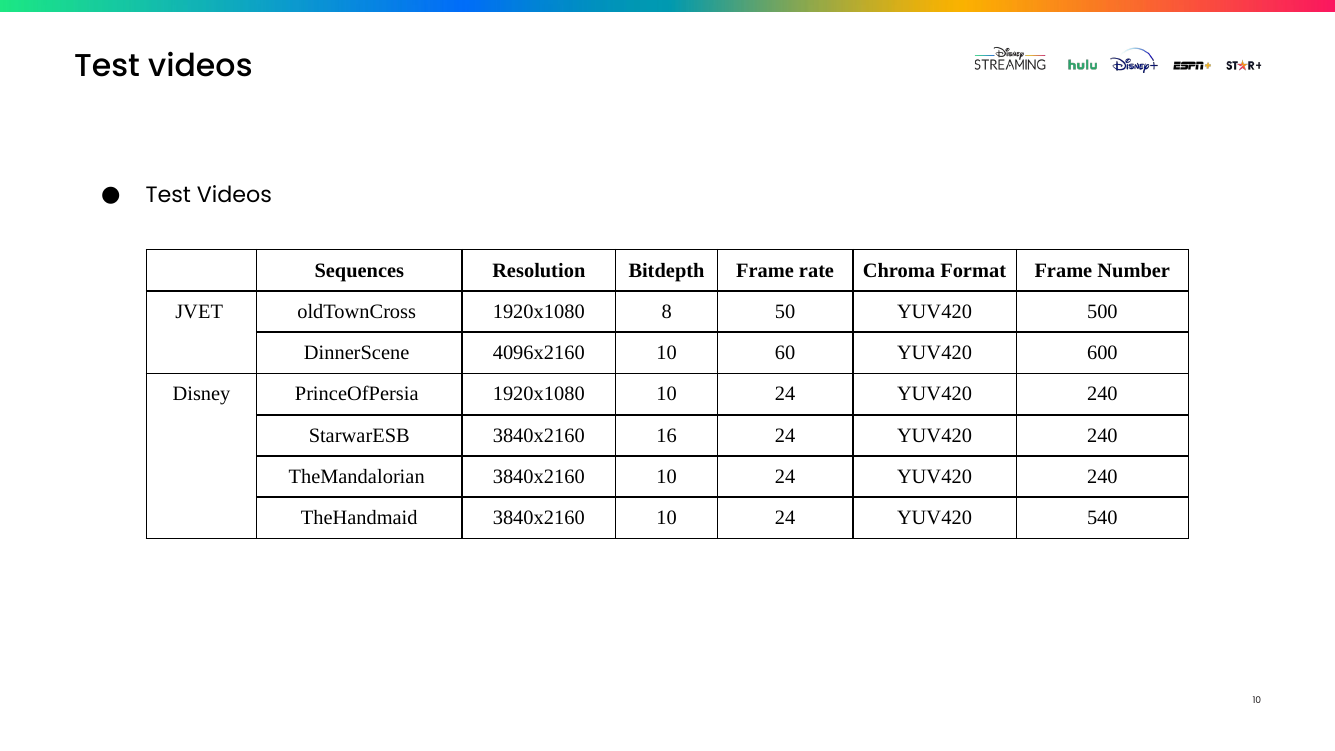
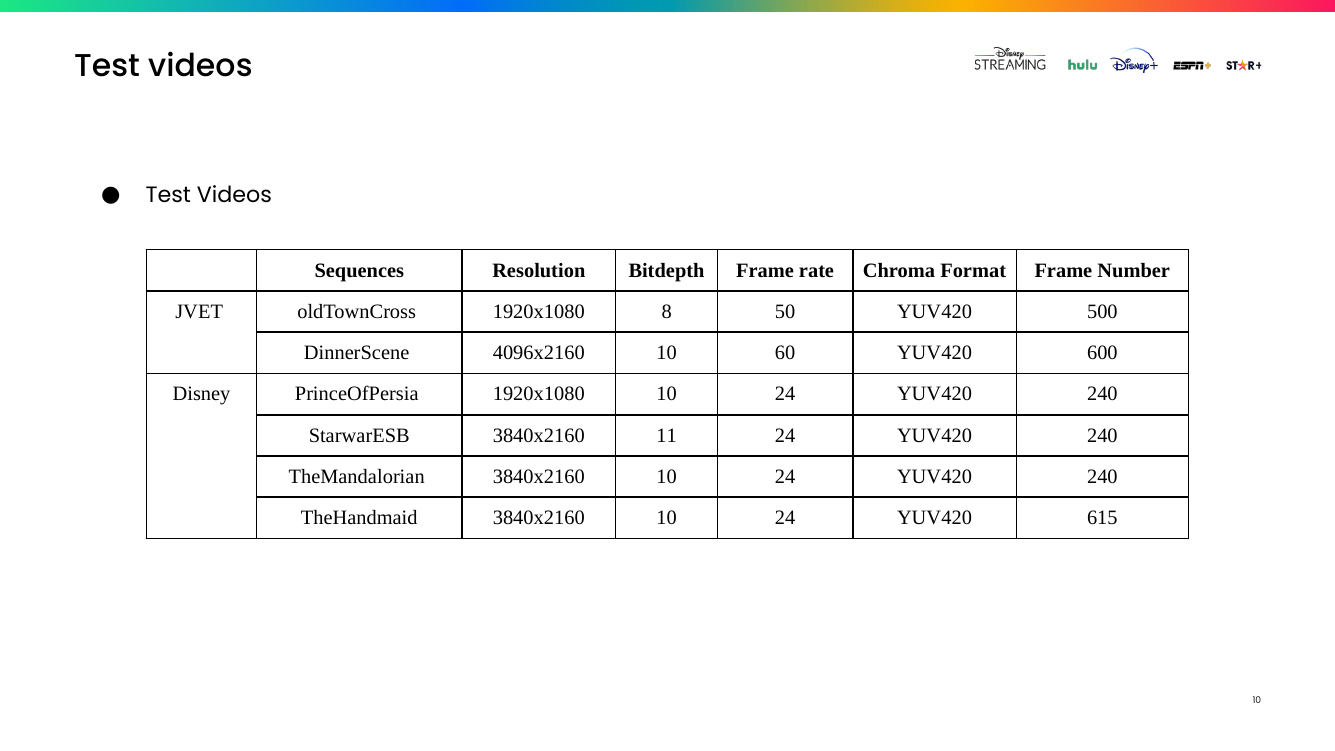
16: 16 -> 11 (667, 435)
540: 540 -> 615 (1102, 518)
